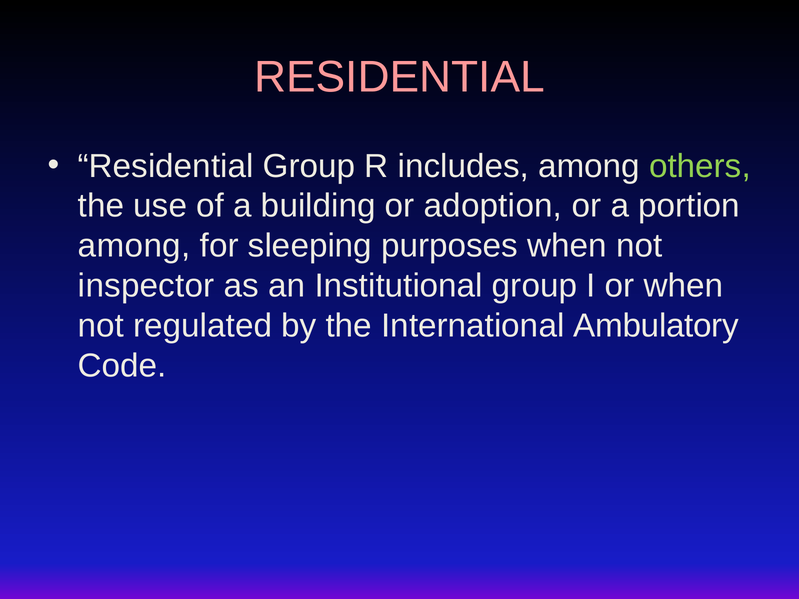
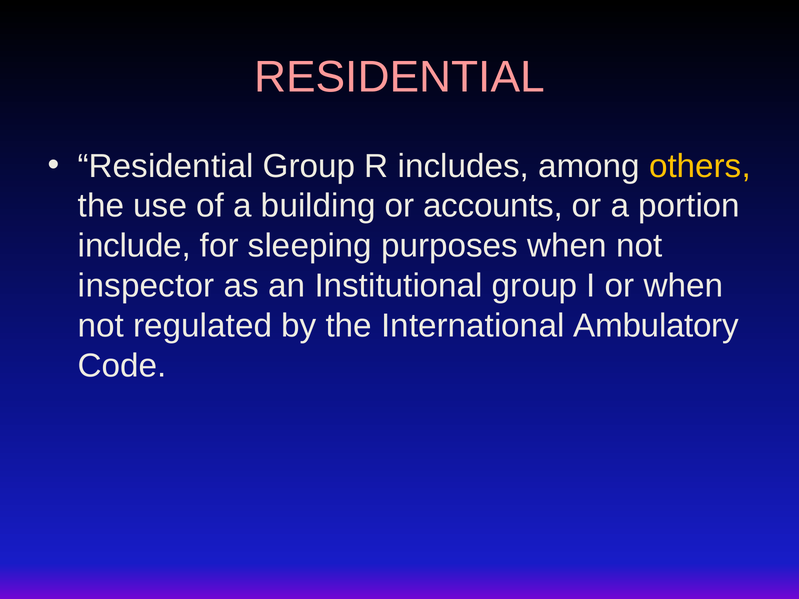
others colour: light green -> yellow (700, 166)
adoption: adoption -> accounts (493, 206)
among: among -> include (134, 246)
